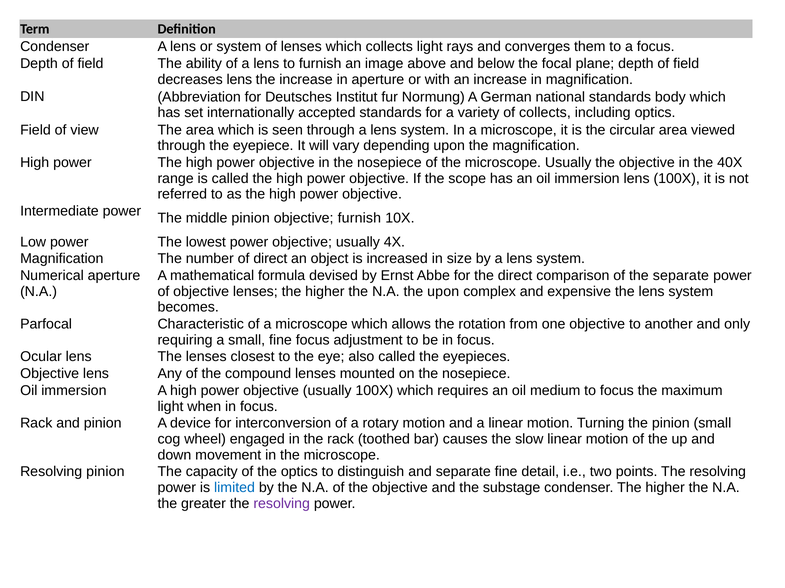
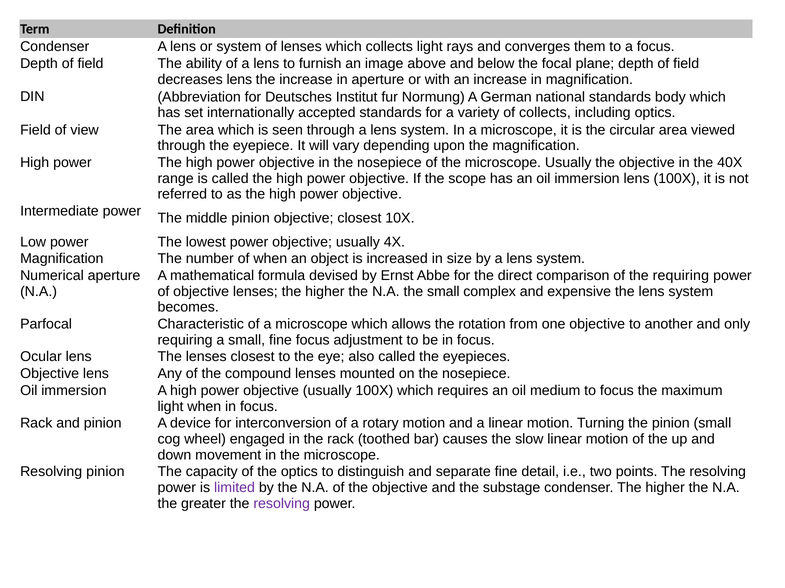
objective furnish: furnish -> closest (359, 218)
of direct: direct -> when (270, 259)
the separate: separate -> requiring (681, 276)
the upon: upon -> small (443, 292)
limited colour: blue -> purple (235, 488)
